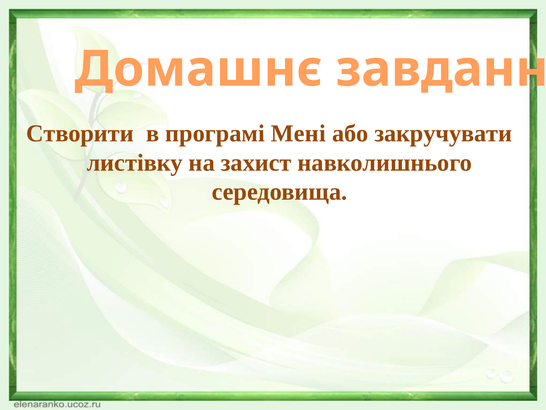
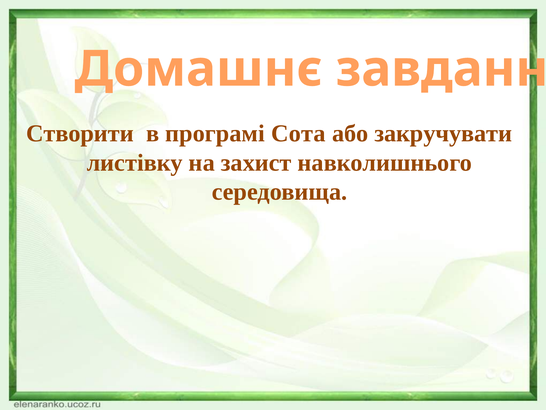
Мені: Мені -> Сота (298, 133)
